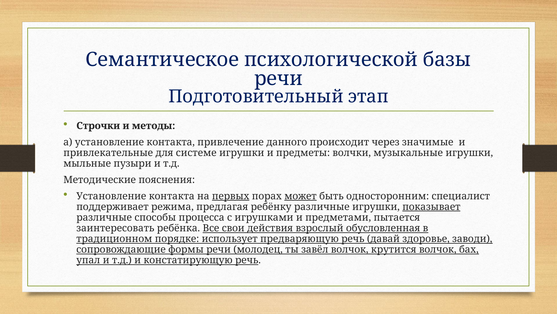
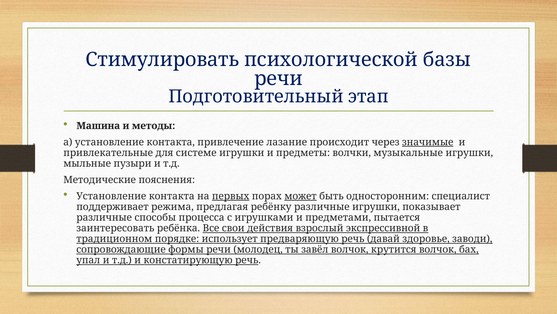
Семантическое: Семантическое -> Стимулировать (162, 59)
Строчки: Строчки -> Машина (98, 126)
данного: данного -> лазание (287, 142)
значимые underline: none -> present (428, 142)
показывает underline: present -> none (431, 206)
обусловленная: обусловленная -> экспрессивной (383, 228)
